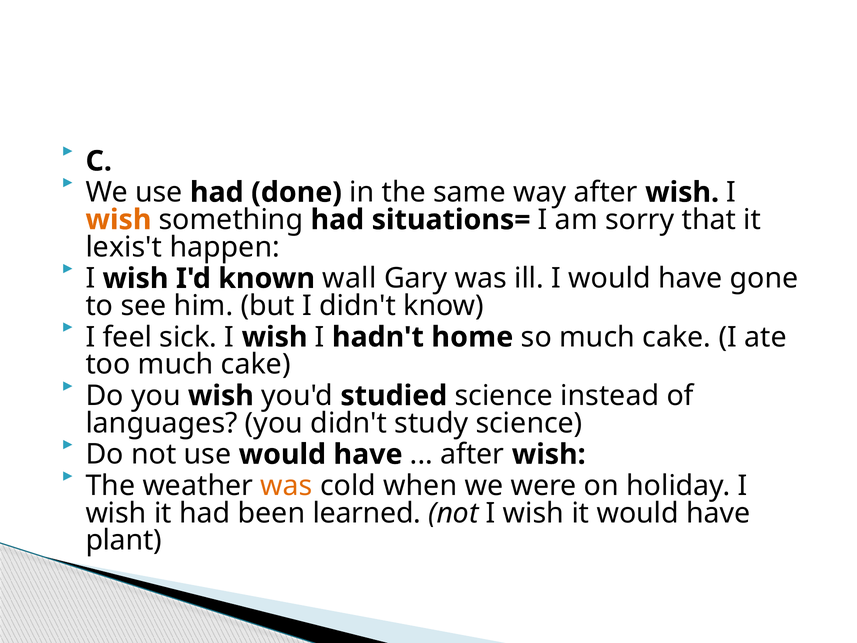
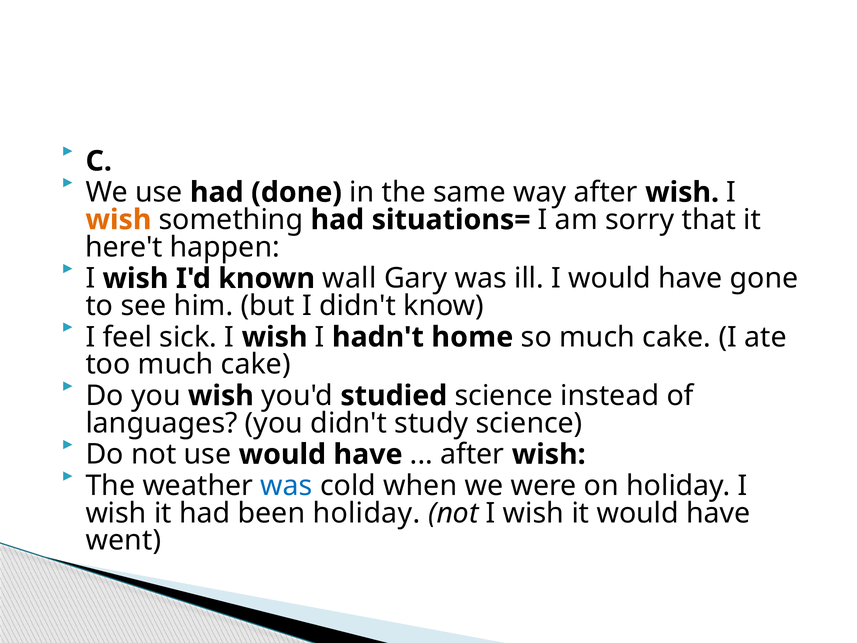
lexis't: lexis't -> here't (124, 247)
was colour: orange -> blue (287, 485)
been learned: learned -> holiday (367, 513)
plant: plant -> went (123, 540)
